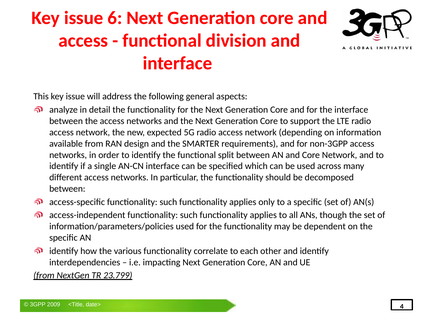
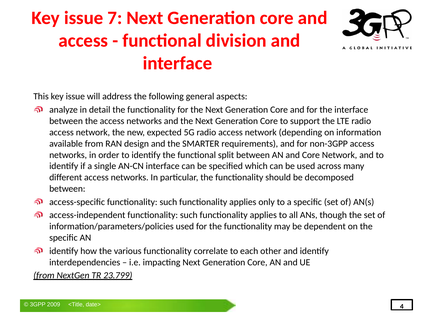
6: 6 -> 7 (115, 18)
